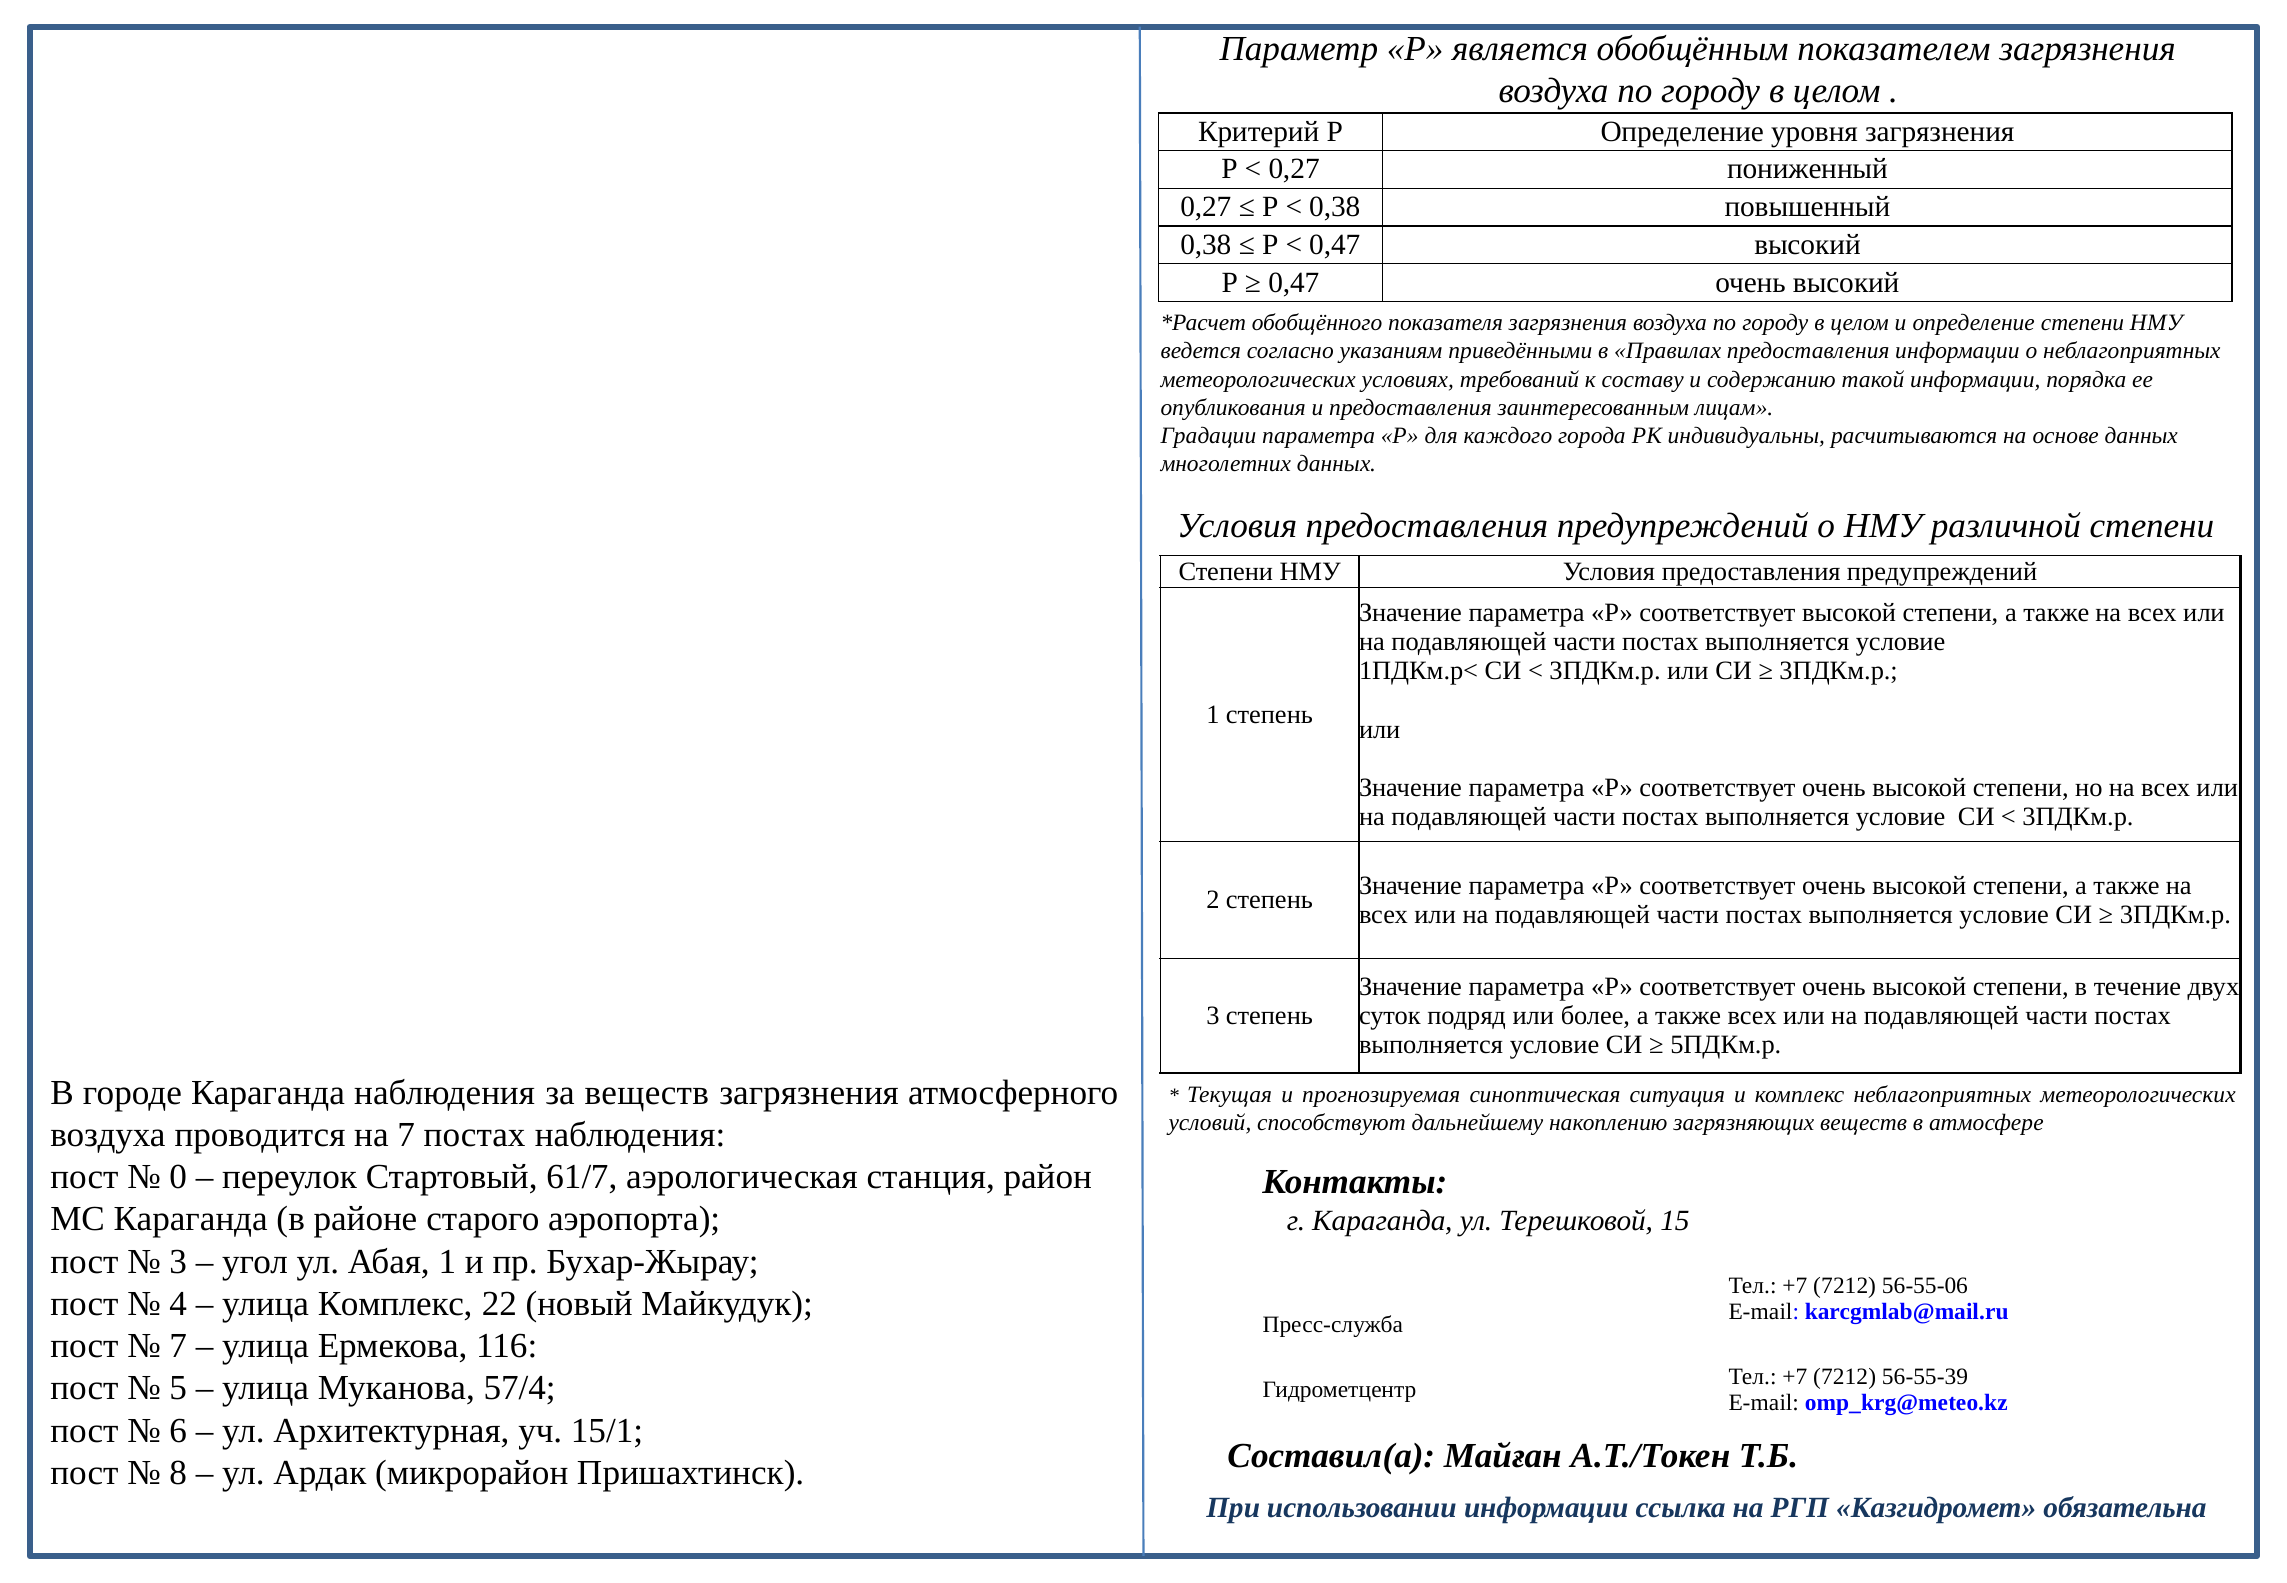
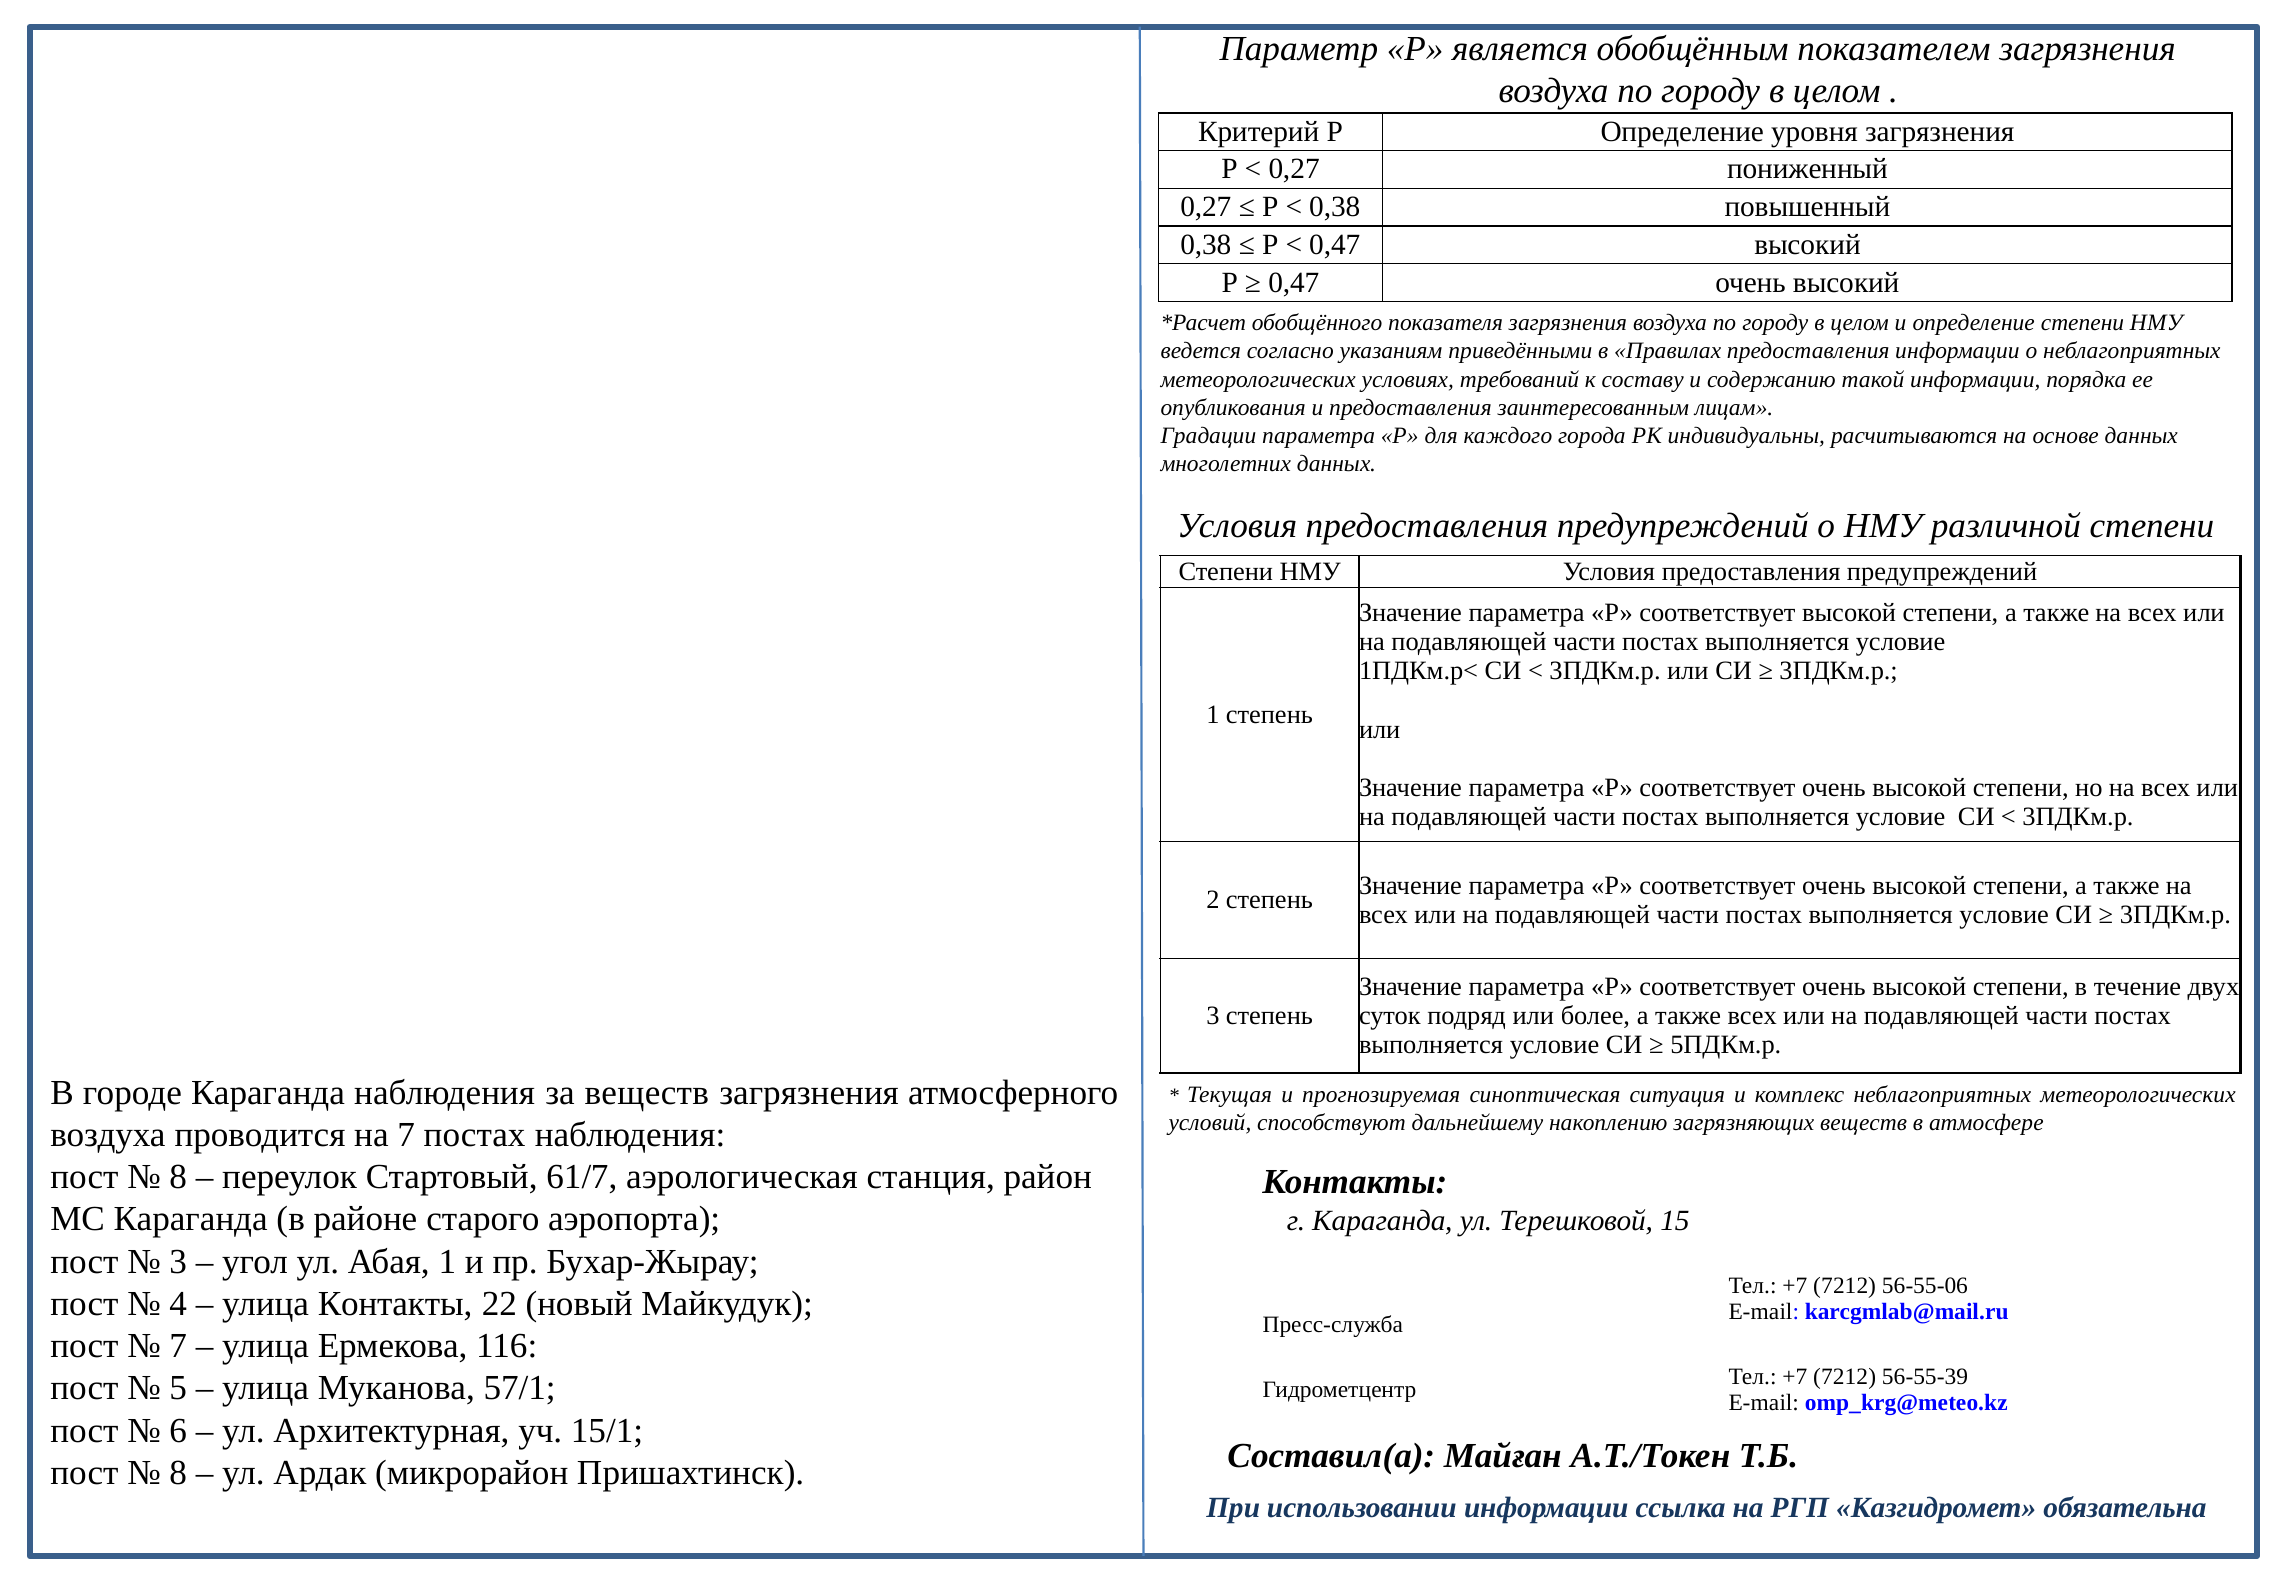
0: 0 -> 8 (178, 1177)
улица Комплекс: Комплекс -> Контакты (395, 1304)
57/4: 57/4 -> 57/1 (520, 1389)
